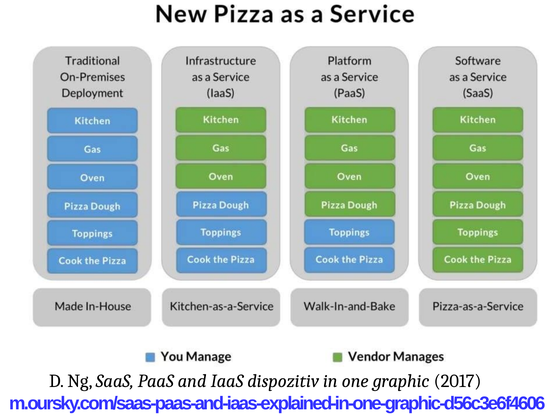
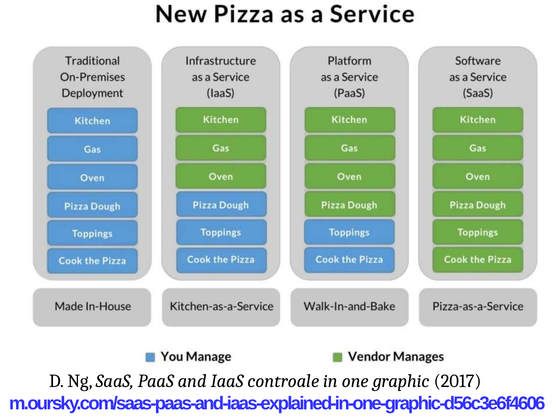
dispozitiv: dispozitiv -> controale (283, 381)
